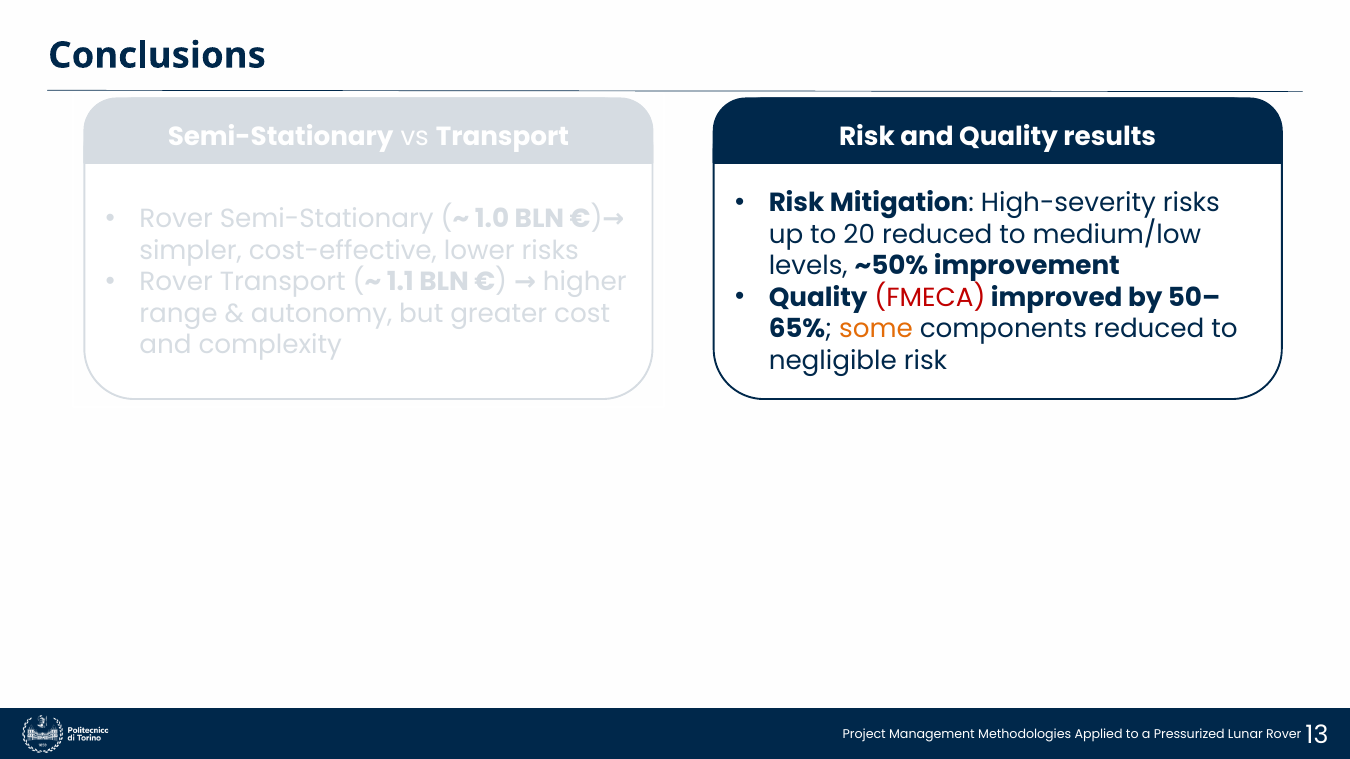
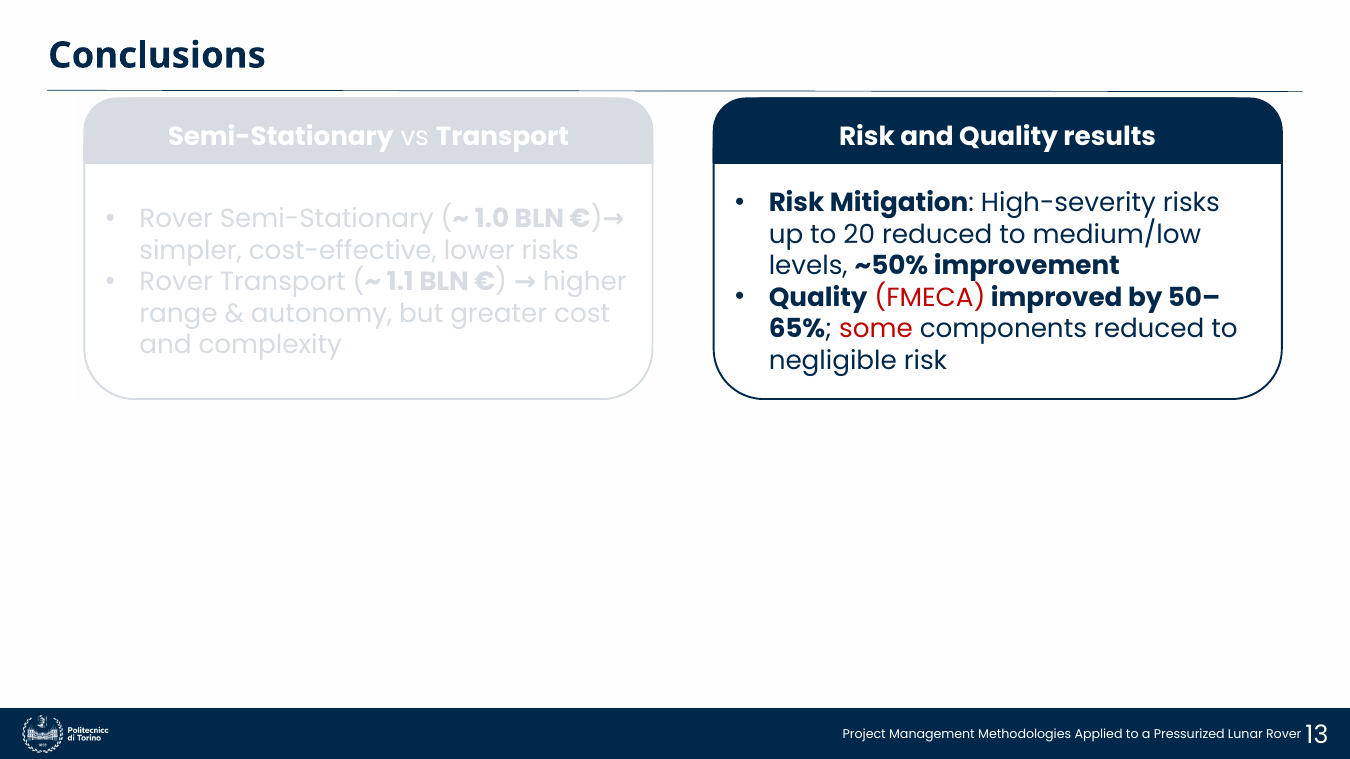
some colour: orange -> red (876, 329)
